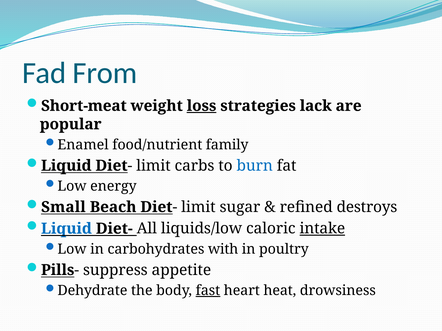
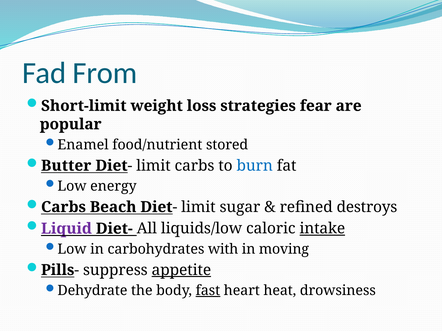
Short-meat: Short-meat -> Short-limit (84, 106)
loss underline: present -> none (202, 106)
lack: lack -> fear (316, 106)
family: family -> stored (227, 145)
Liquid: Liquid -> Butter (66, 166)
Small: Small -> Carbs (63, 207)
Liquid colour: blue -> purple (66, 229)
poultry: poultry -> moving (284, 249)
appetite underline: none -> present (181, 270)
